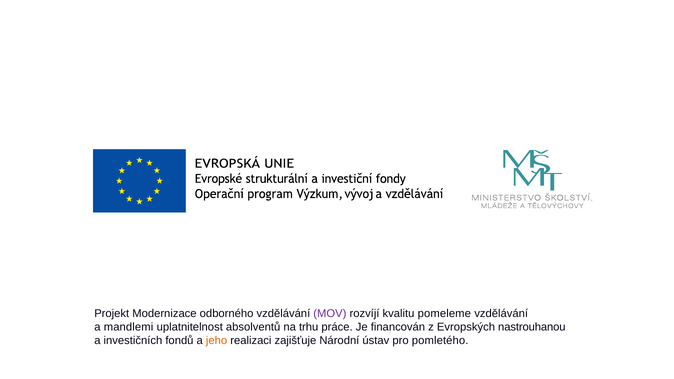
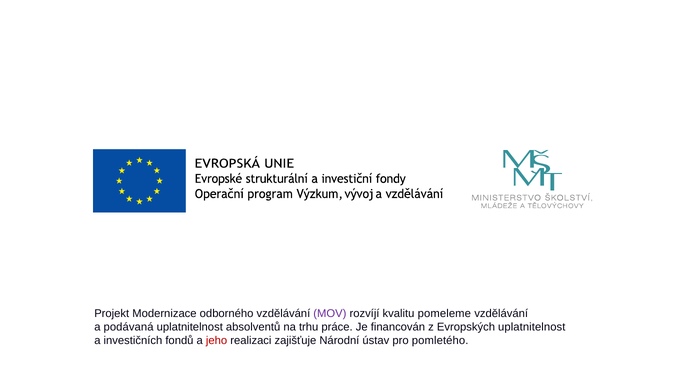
mandlemi: mandlemi -> podávaná (129, 327)
Evropských nastrouhanou: nastrouhanou -> uplatnitelnost (532, 327)
jeho colour: orange -> red (217, 341)
